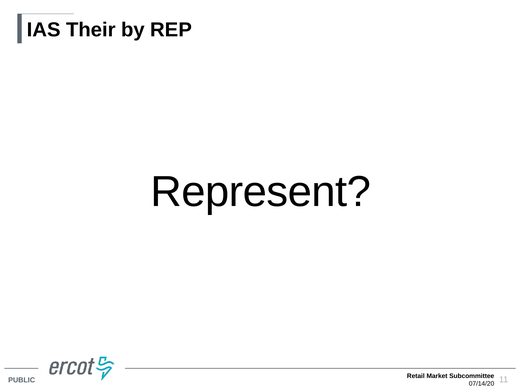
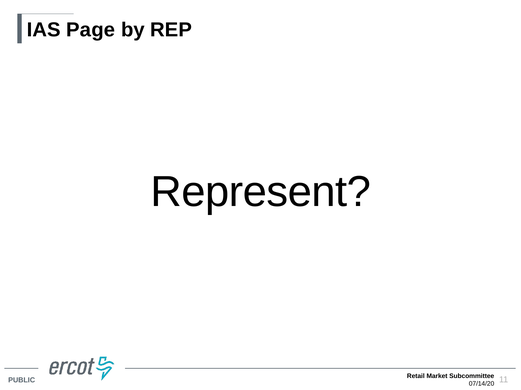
Their: Their -> Page (91, 30)
